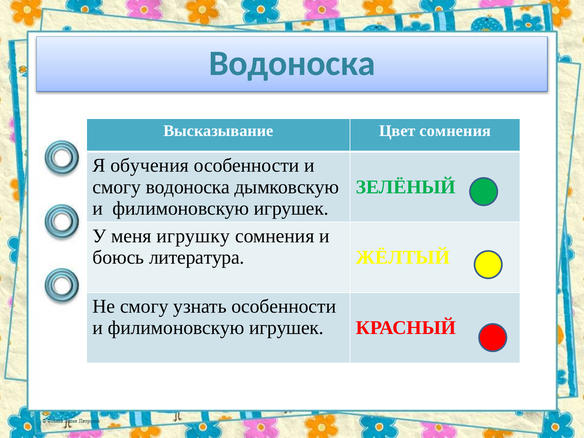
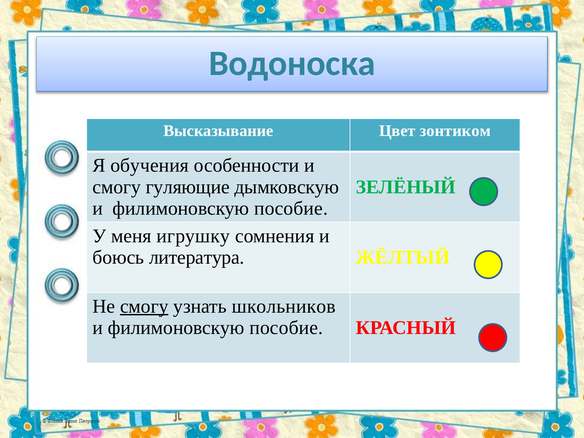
Цвет сомнения: сомнения -> зонтиком (455, 131)
смогу водоноска: водоноска -> гуляющие (188, 187)
игрушек: игрушек -> пособие (291, 209)
смогу underline: none -> present (144, 306)
узнать особенности: особенности -> школьников (284, 306)
игрушек: игрушек -> пособие (286, 328)
